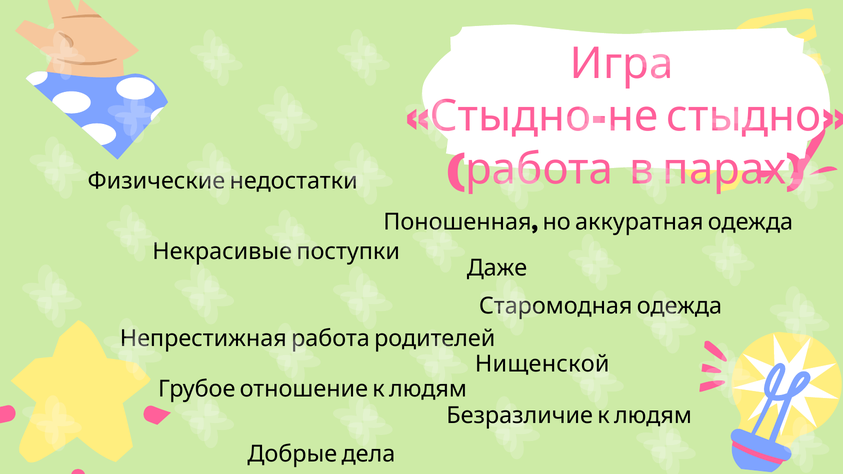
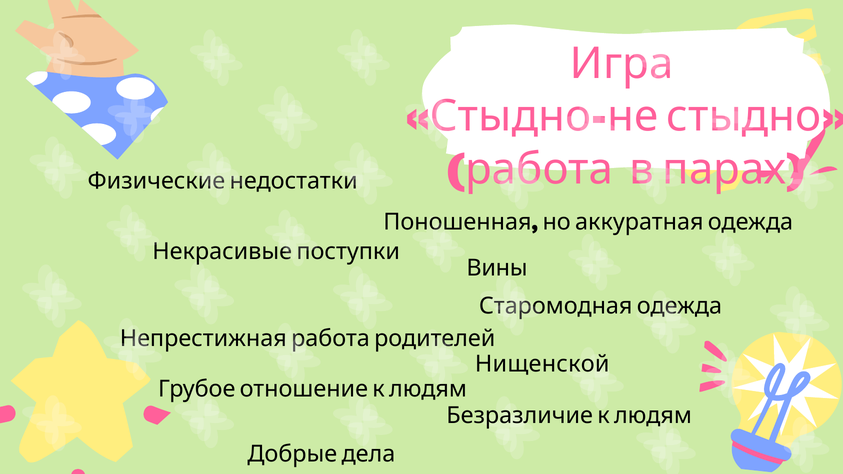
Даже: Даже -> Вины (497, 268)
